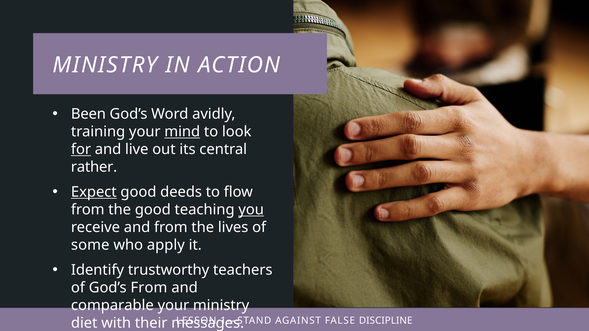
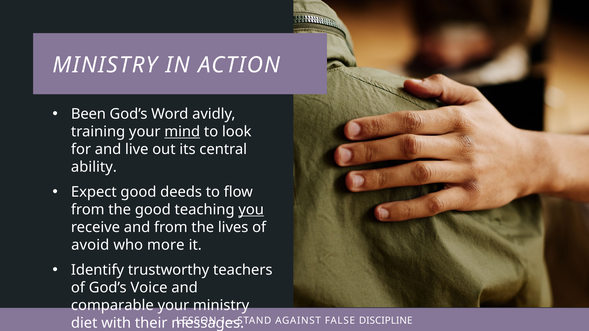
for underline: present -> none (81, 149)
rather: rather -> ability (94, 167)
Expect underline: present -> none (94, 192)
some: some -> avoid (90, 245)
apply: apply -> more (166, 245)
God’s From: From -> Voice (149, 288)
